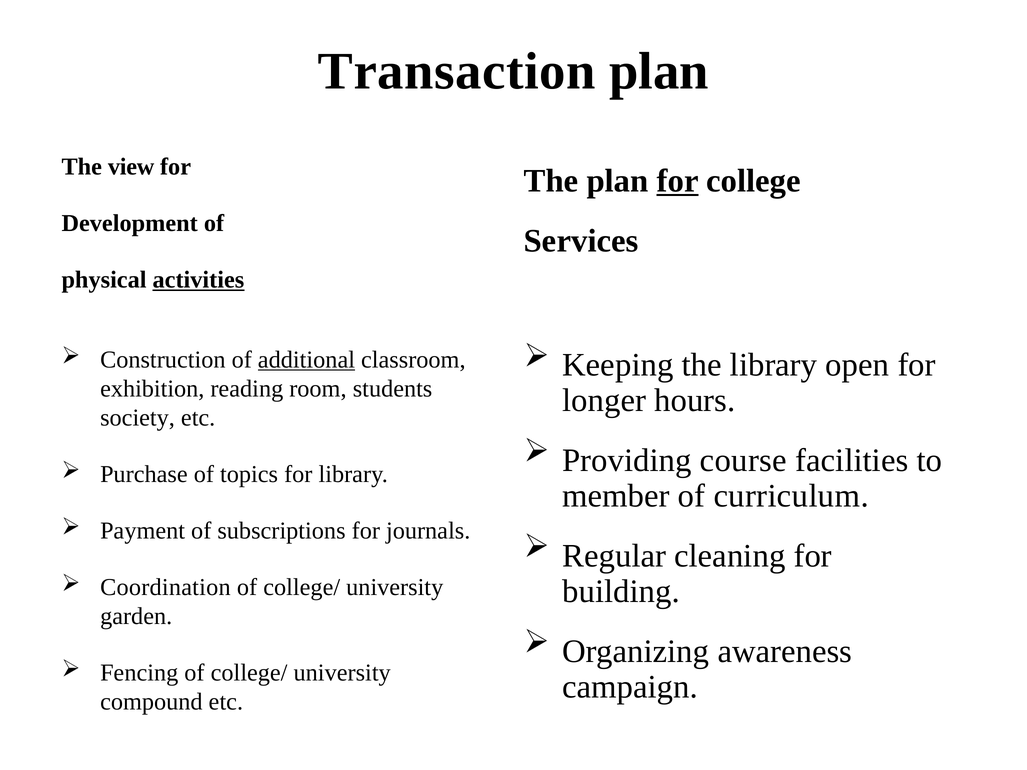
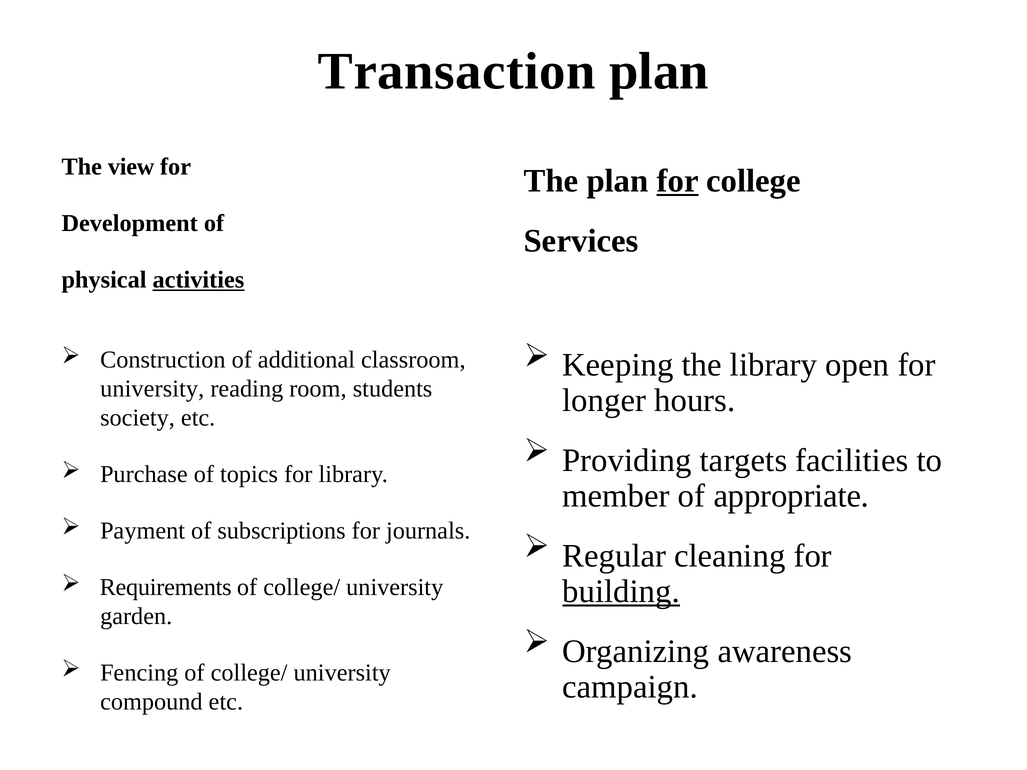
additional underline: present -> none (306, 360)
exhibition: exhibition -> university (152, 389)
course: course -> targets (744, 461)
curriculum: curriculum -> appropriate (791, 496)
Coordination: Coordination -> Requirements (166, 587)
building underline: none -> present (621, 592)
